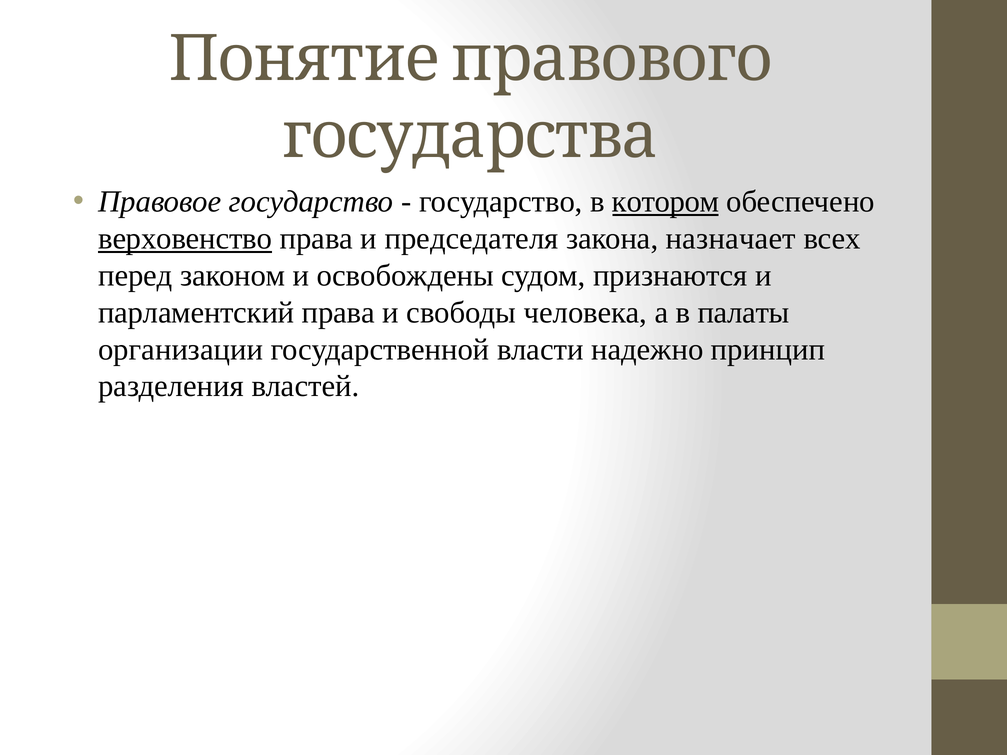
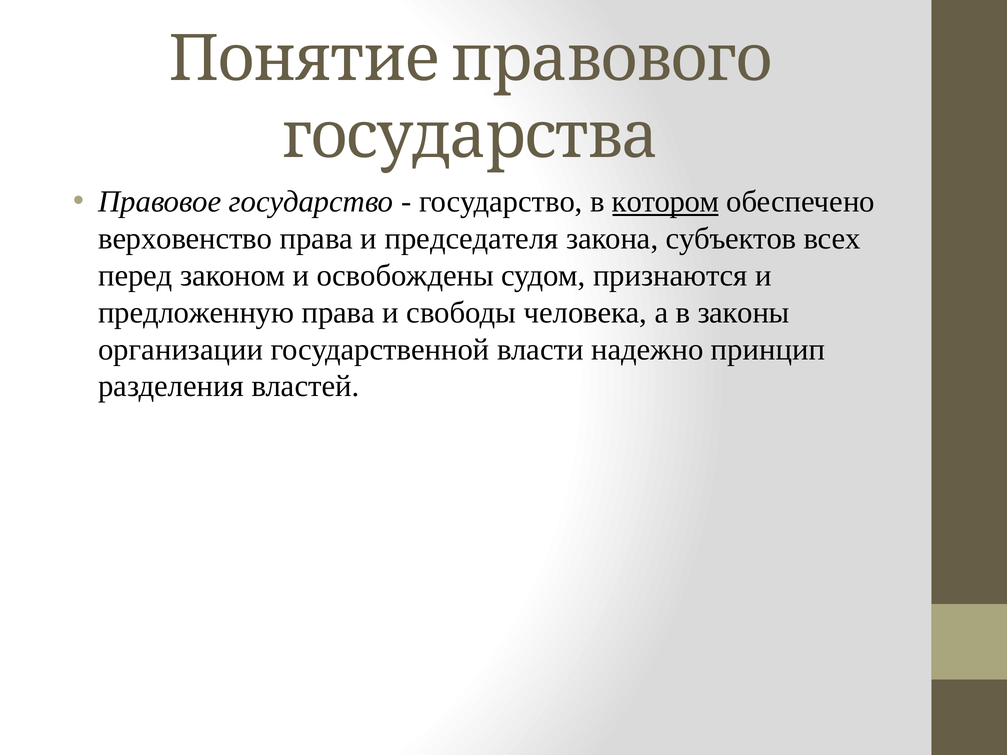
верховенство underline: present -> none (185, 239)
назначает: назначает -> субъектов (731, 239)
парламентский: парламентский -> предложенную (196, 313)
палаты: палаты -> законы (743, 313)
